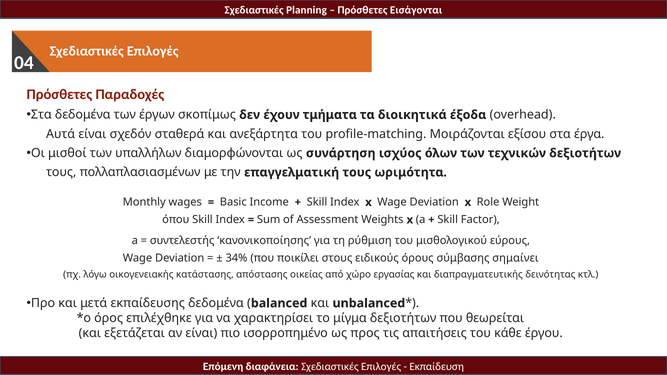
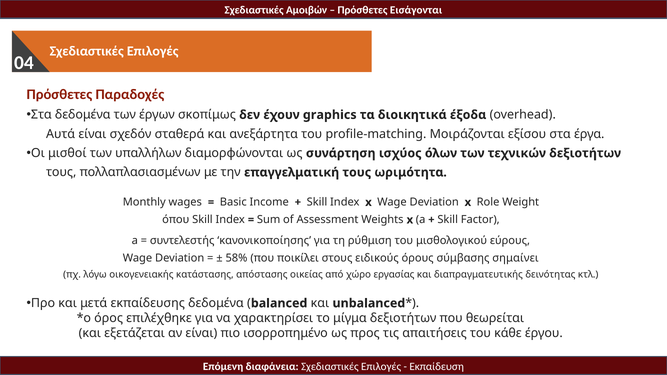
Planning: Planning -> Αμοιβών (307, 10)
τμήματα: τμήματα -> graphics (330, 115)
34%: 34% -> 58% (236, 258)
